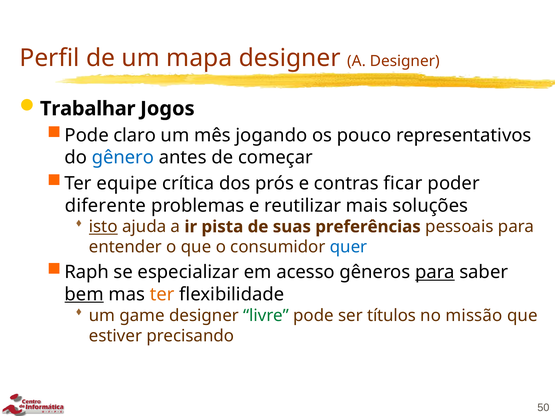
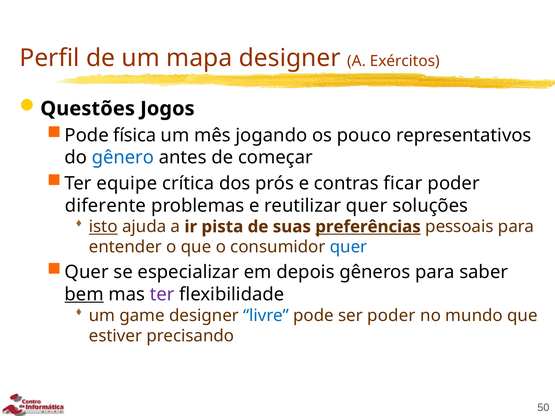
A Designer: Designer -> Exércitos (405, 61)
Trabalhar: Trabalhar -> Questões (88, 109)
claro: claro -> física (135, 135)
reutilizar mais: mais -> quer (367, 206)
preferências underline: none -> present (368, 227)
Raph: Raph -> Quer (87, 272)
acesso: acesso -> depois (305, 272)
para underline: present -> none (435, 272)
ter colour: orange -> purple (162, 294)
livre colour: green -> blue (266, 316)
ser títulos: títulos -> poder (391, 316)
missão: missão -> mundo (474, 316)
